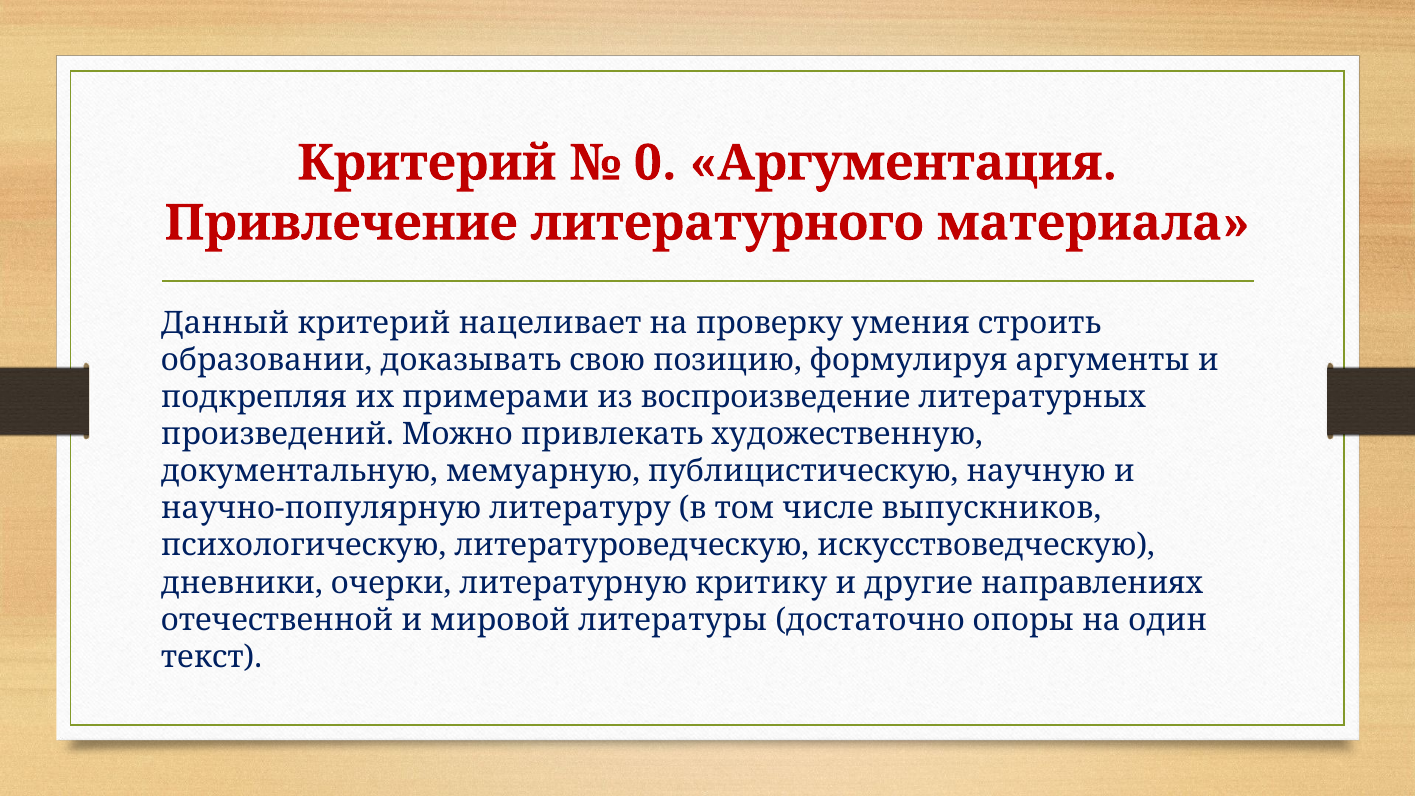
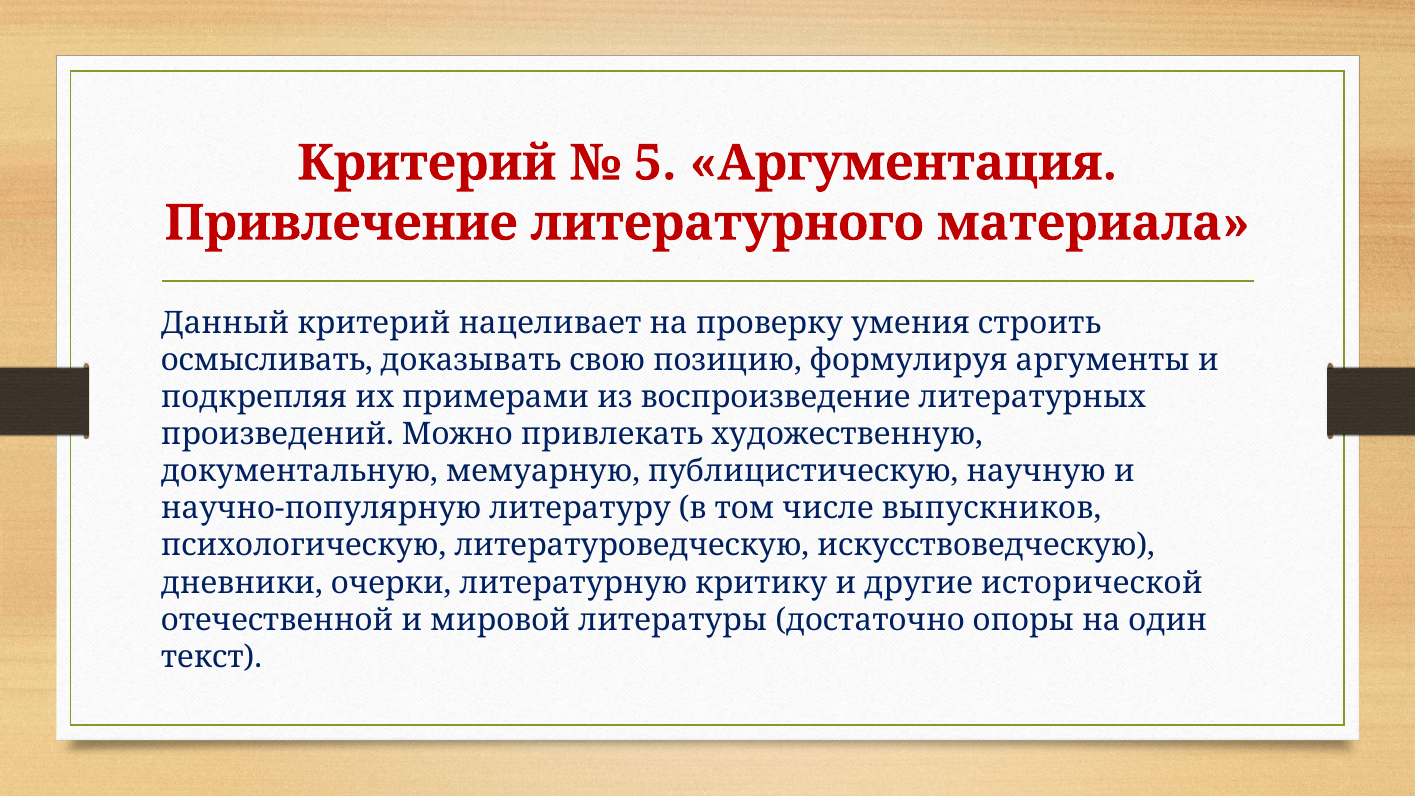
0: 0 -> 5 (655, 163)
образовании: образовании -> осмысливать (267, 360)
направлениях: направлениях -> исторической (1092, 583)
